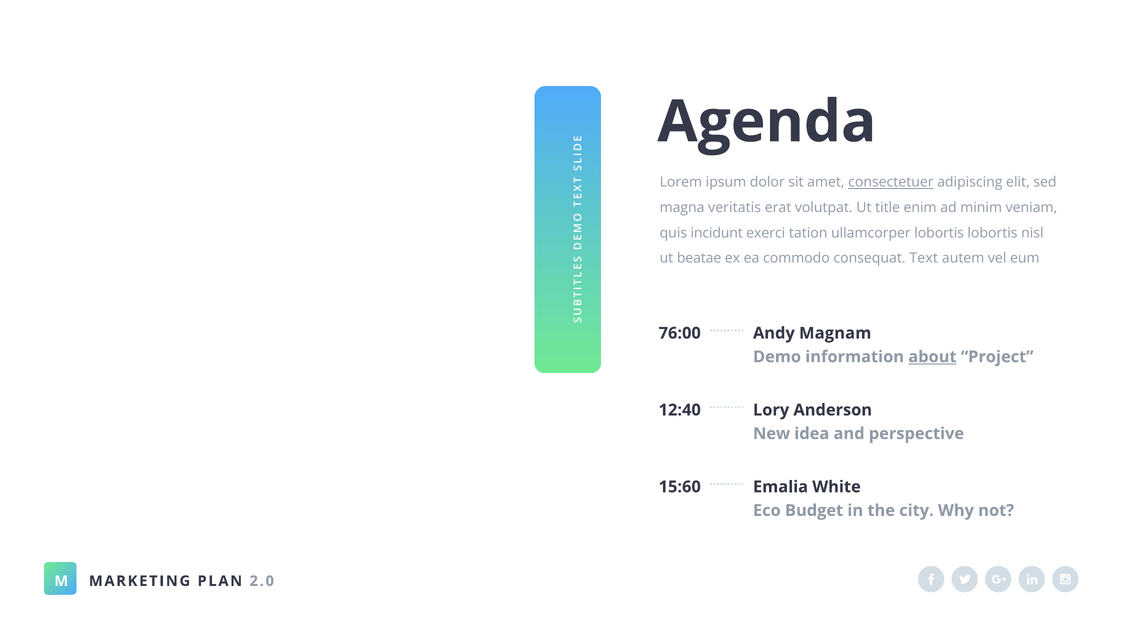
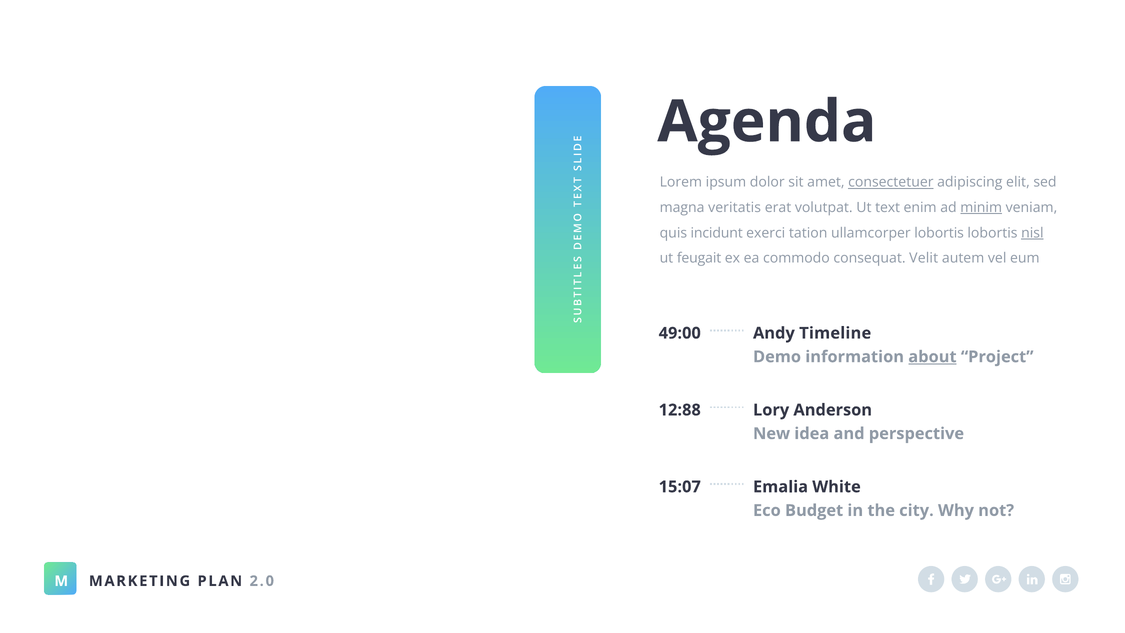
title: title -> text (888, 208)
minim underline: none -> present (981, 208)
nisl underline: none -> present (1032, 233)
beatae: beatae -> feugait (699, 258)
Text: Text -> Velit (924, 258)
76:00: 76:00 -> 49:00 (680, 333)
Magnam: Magnam -> Timeline (835, 333)
12:40: 12:40 -> 12:88 (680, 410)
15:60: 15:60 -> 15:07 (680, 487)
